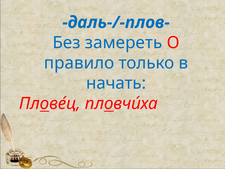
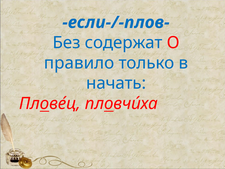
даль-/-плов-: даль-/-плов- -> если-/-плов- (116, 22)
замереть: замереть -> содержат (124, 43)
